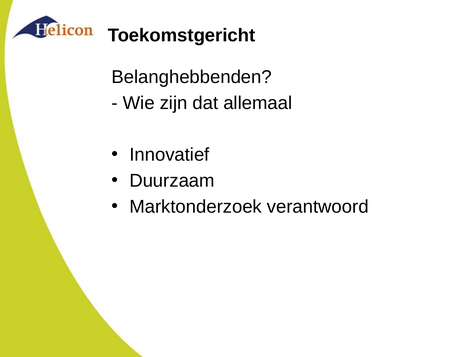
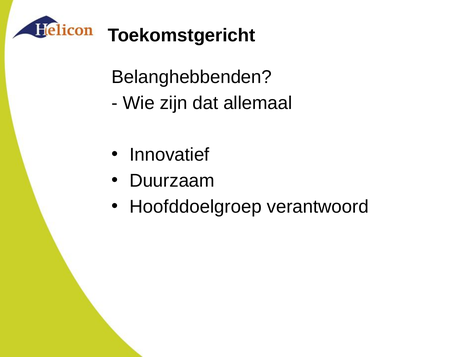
Marktonderzoek: Marktonderzoek -> Hoofddoelgroep (196, 207)
